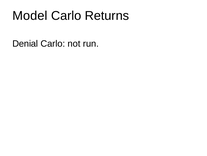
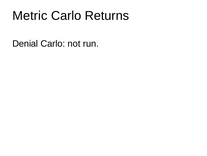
Model: Model -> Metric (30, 16)
